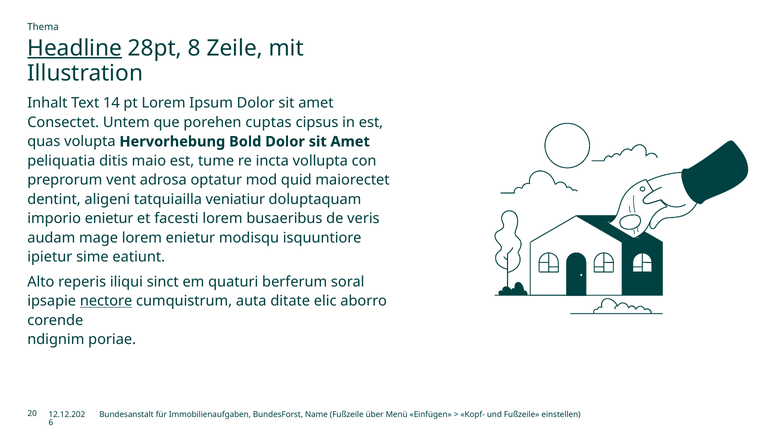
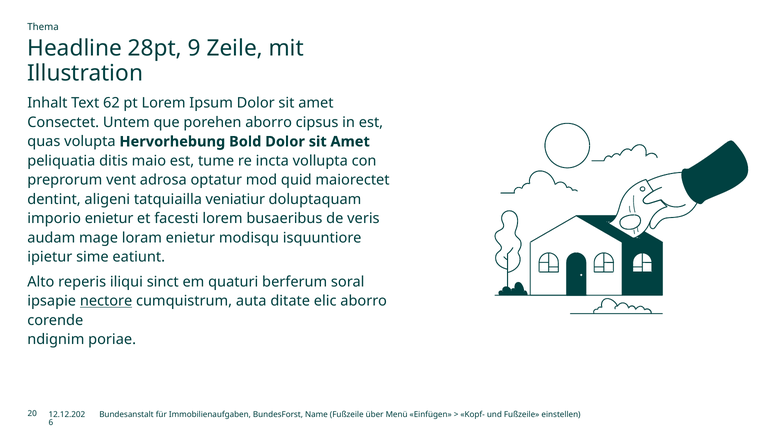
Headline underline: present -> none (75, 48)
8: 8 -> 9 (194, 48)
14: 14 -> 62 (111, 103)
porehen cuptas: cuptas -> aborro (269, 123)
mage lorem: lorem -> loram (142, 238)
